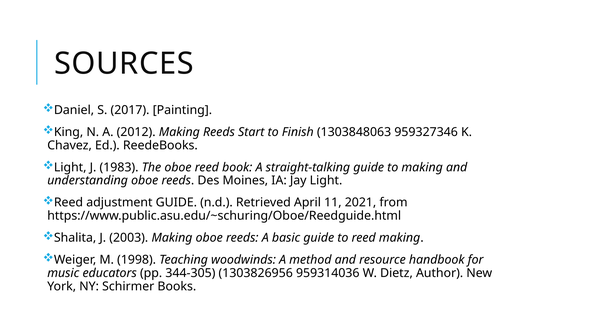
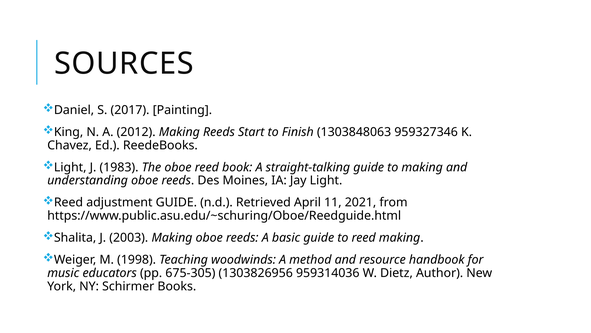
344-305: 344-305 -> 675-305 (190, 273)
